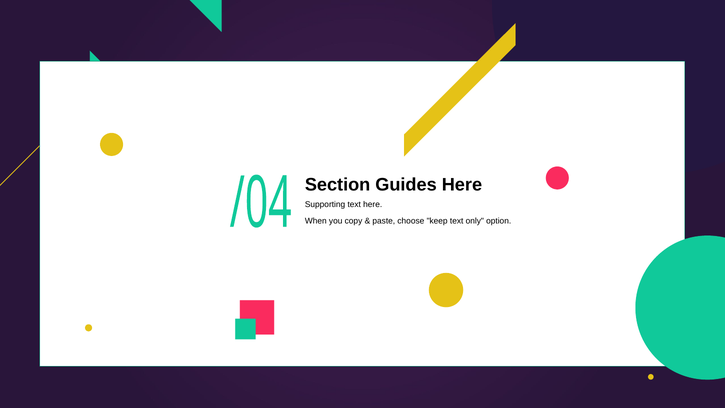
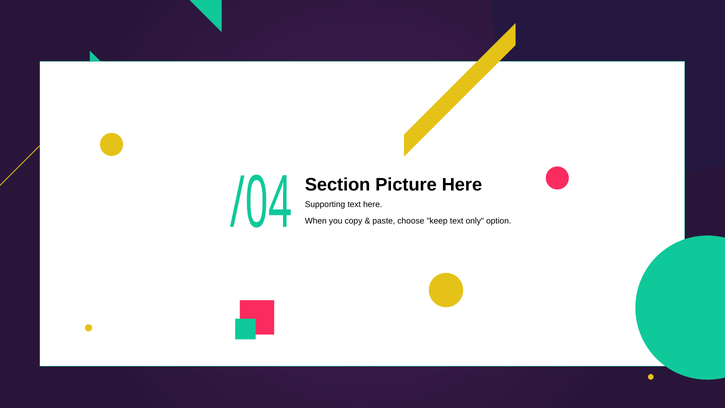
Guides: Guides -> Picture (406, 185)
